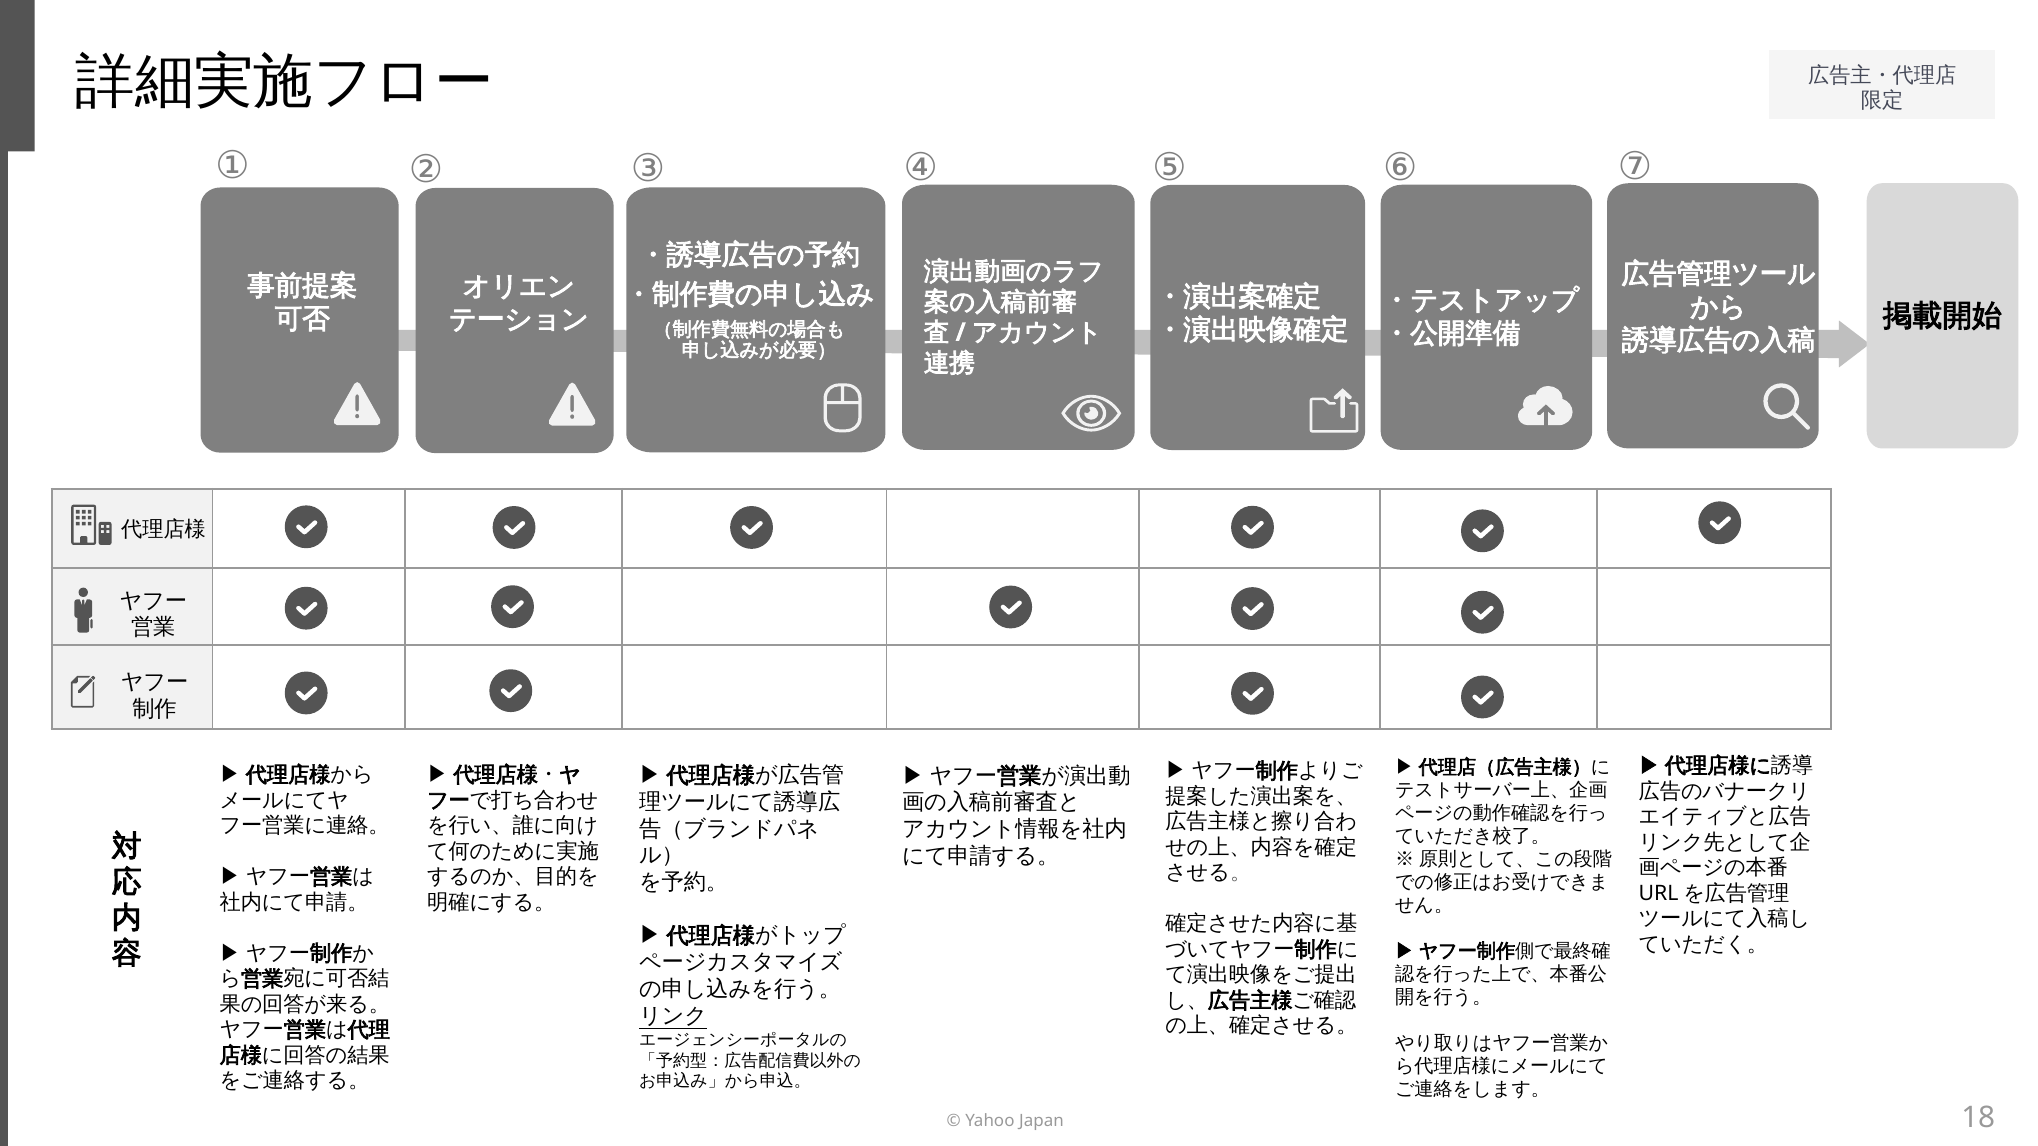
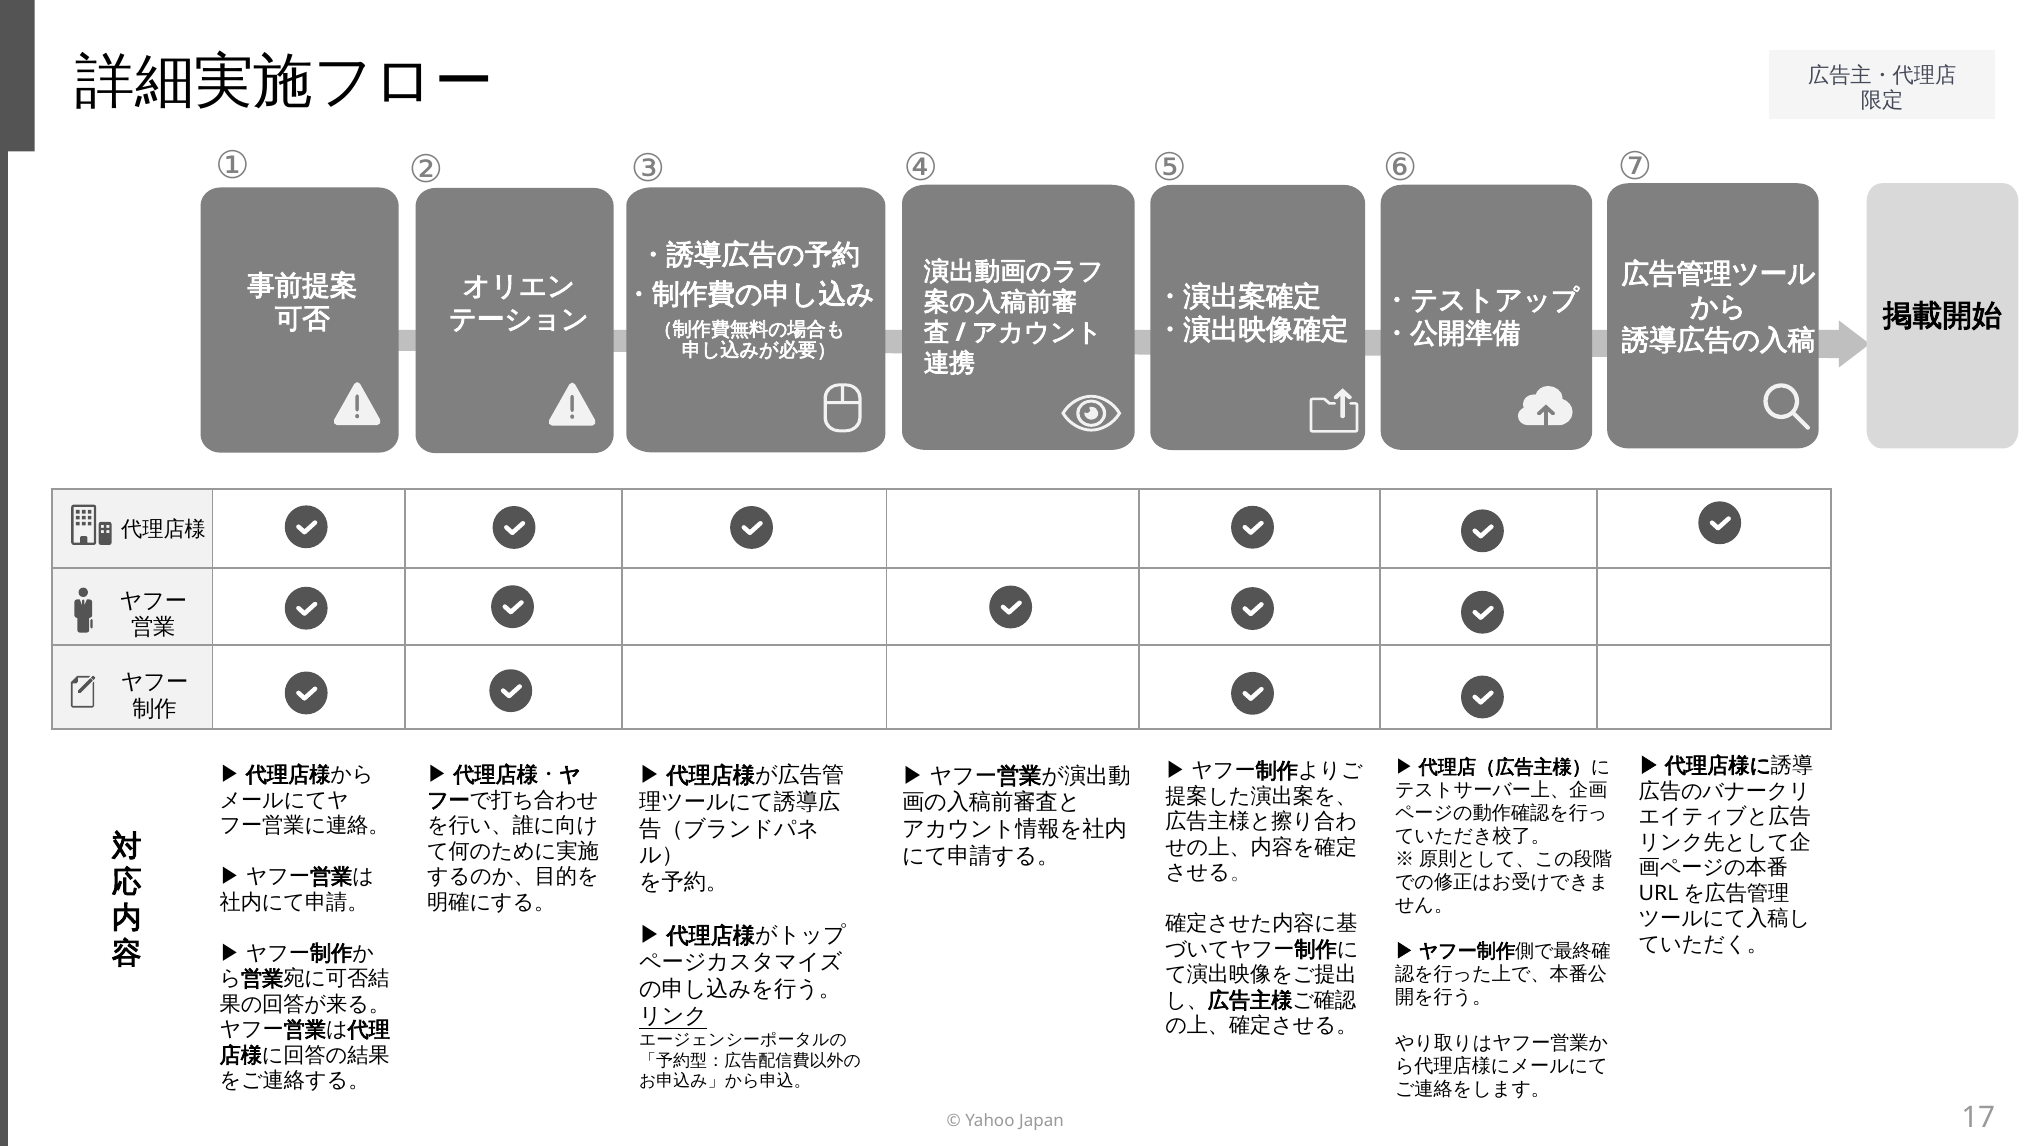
18: 18 -> 17 (1978, 1118)
